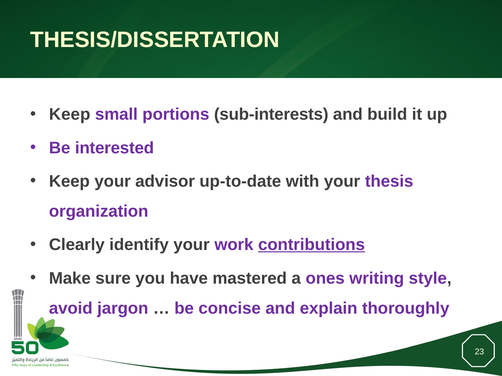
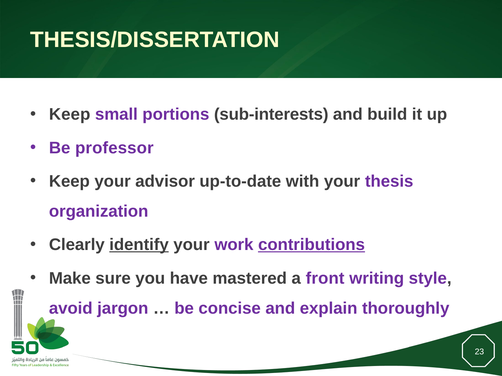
interested: interested -> professor (114, 148)
identify underline: none -> present (139, 245)
ones: ones -> front (325, 279)
